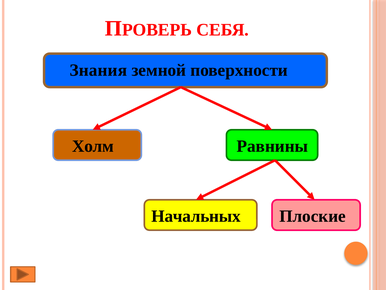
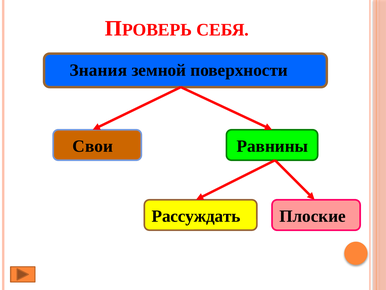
Холм: Холм -> Свои (93, 146)
Начальных: Начальных -> Рассуждать (196, 216)
